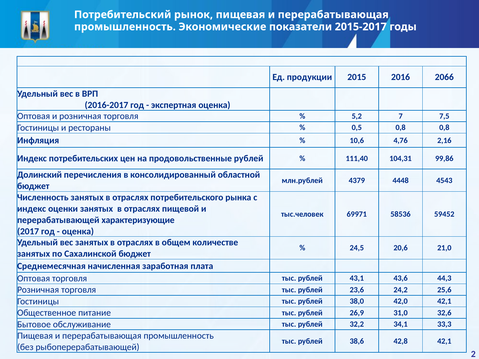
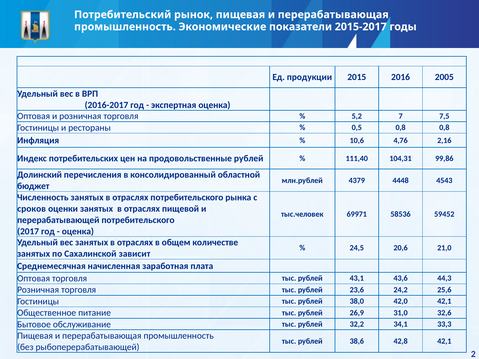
2066: 2066 -> 2005 (444, 77)
индекс: индекс -> сроков (32, 209)
перерабатывающей характеризующие: характеризующие -> потребительского (138, 220)
Сахалинской бюджет: бюджет -> зависит (135, 254)
